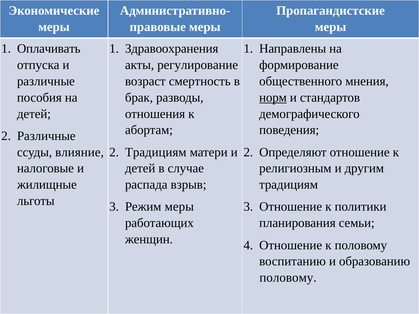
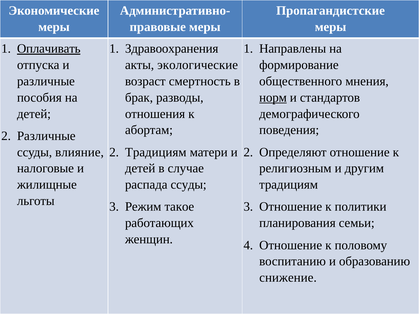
Оплачивать underline: none -> present (49, 49)
регулирование: регулирование -> экологические (198, 65)
распада взрыв: взрыв -> ссуды (189, 185)
Режим меры: меры -> такое (179, 207)
половому: половому -> снижение (288, 278)
